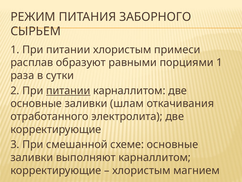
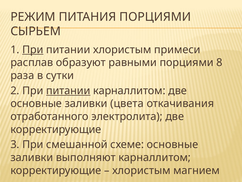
ПИТАНИЯ ЗАБОРНОГО: ЗАБОРНОГО -> ПОРЦИЯМИ (155, 17)
При underline: none -> present (33, 50)
порциями 1: 1 -> 8 (219, 62)
шлам: шлам -> цвета (127, 103)
